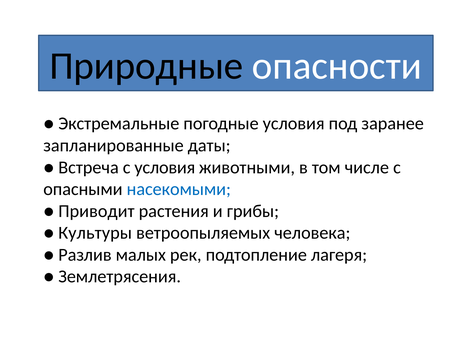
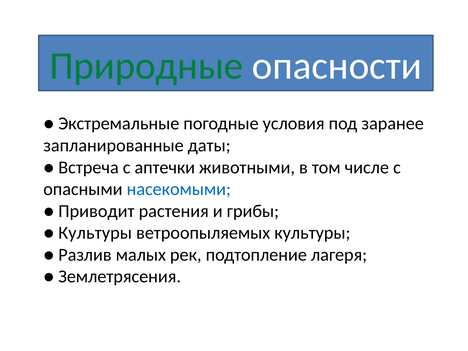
Природные colour: black -> green (146, 66)
с условия: условия -> аптечки (165, 167)
ветроопыляемых человека: человека -> культуры (312, 233)
